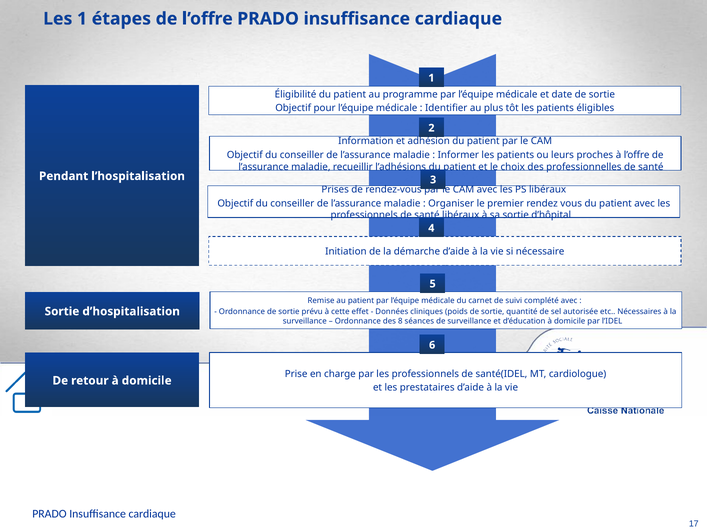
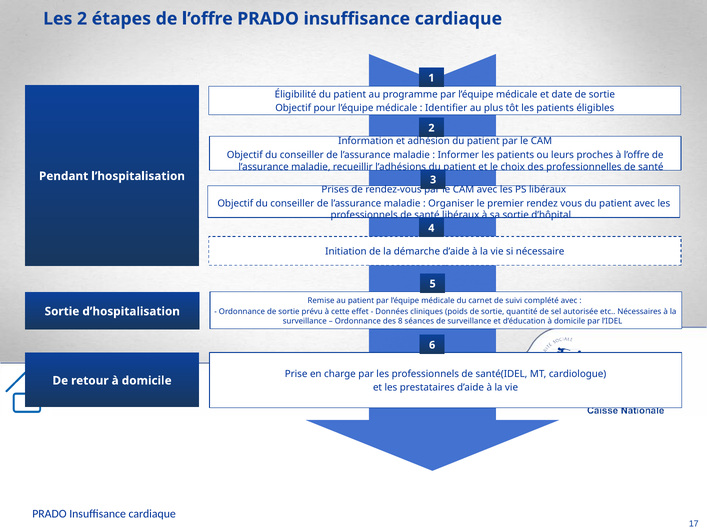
Les 1: 1 -> 2 (82, 19)
